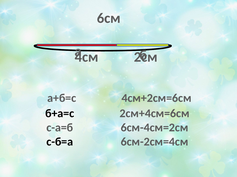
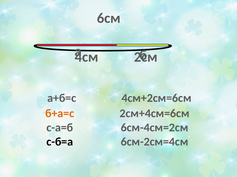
б+а=с colour: black -> orange (60, 114)
